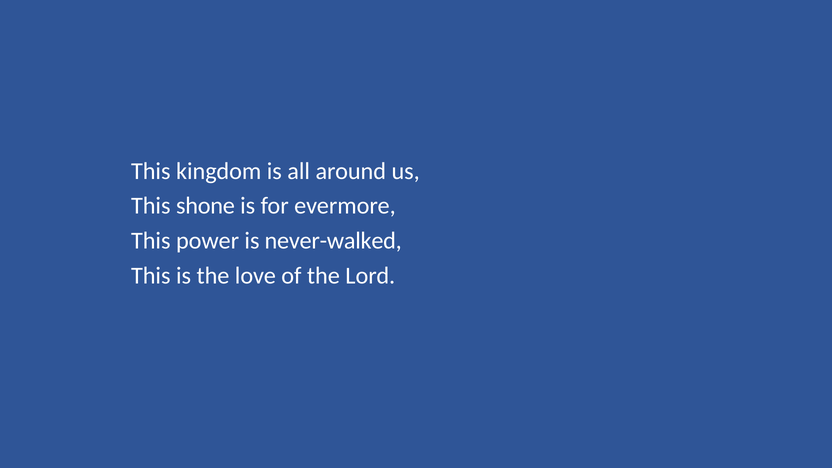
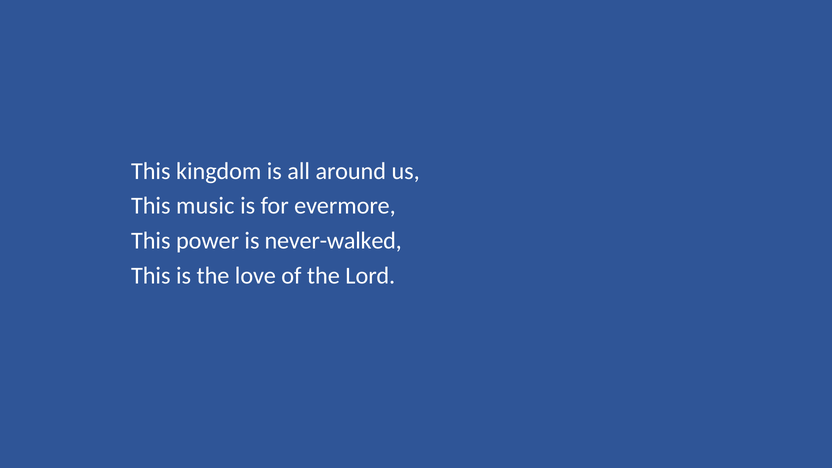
shone: shone -> music (205, 206)
